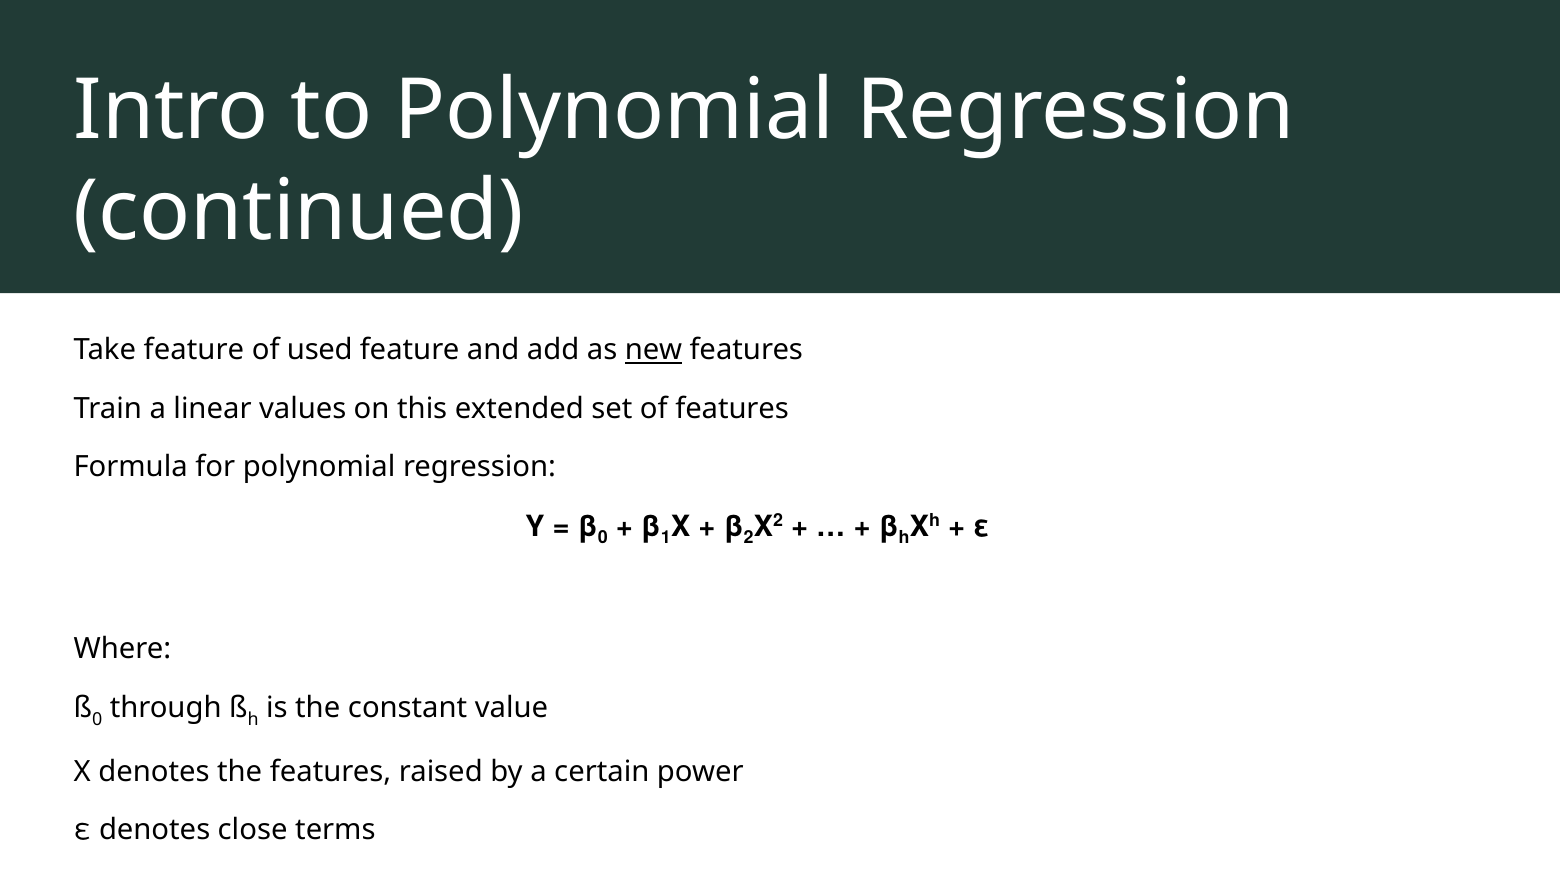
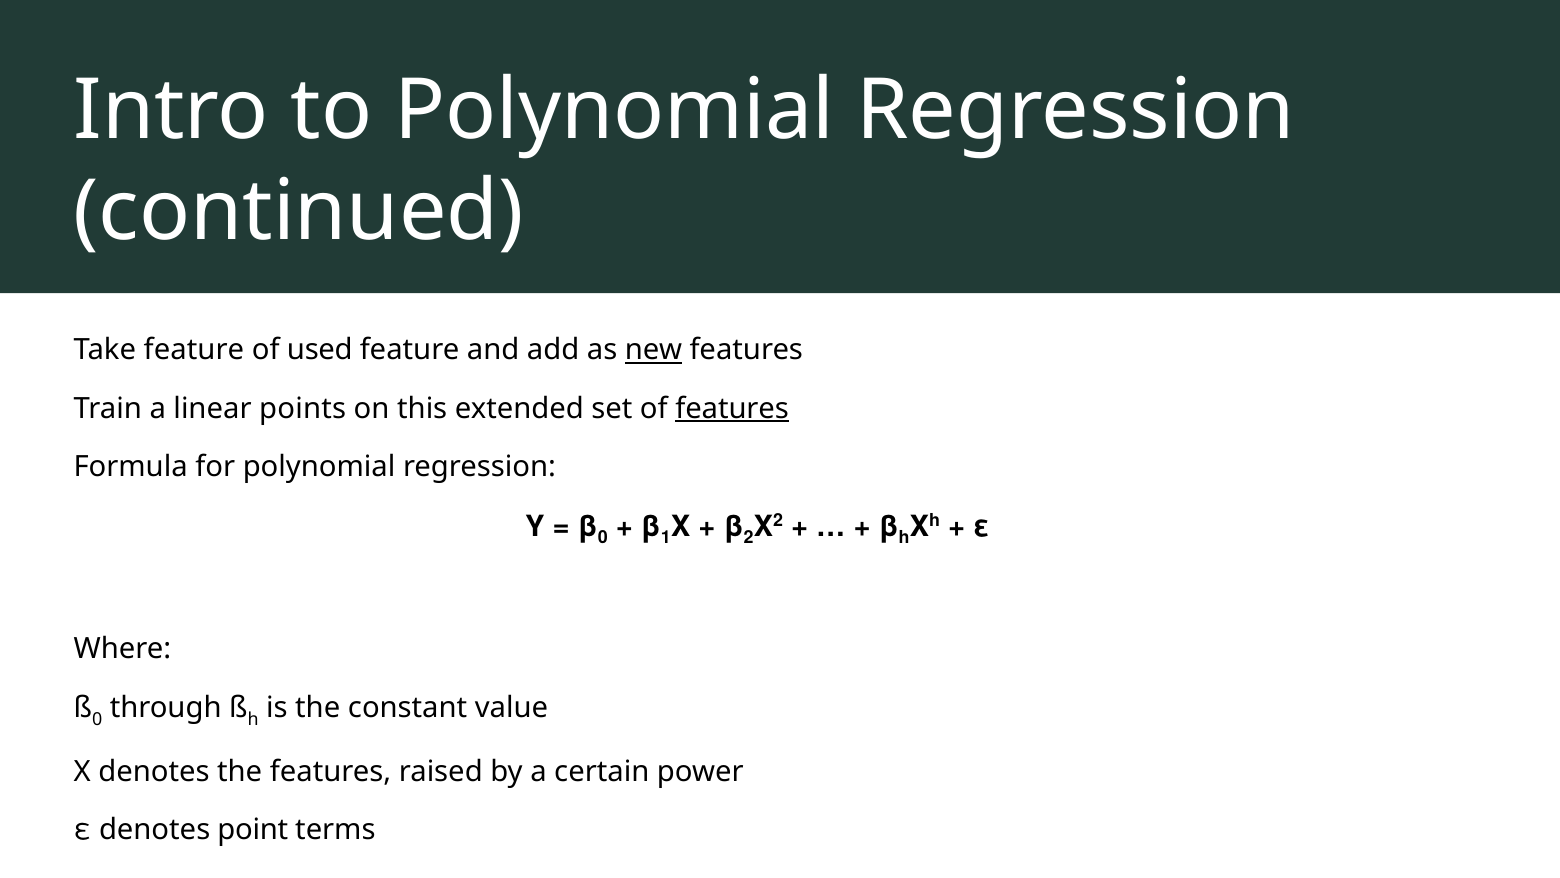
values: values -> points (303, 408)
features underline: none -> present (732, 408)
close: close -> point (253, 830)
